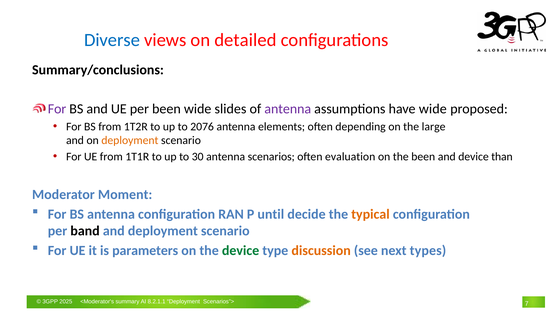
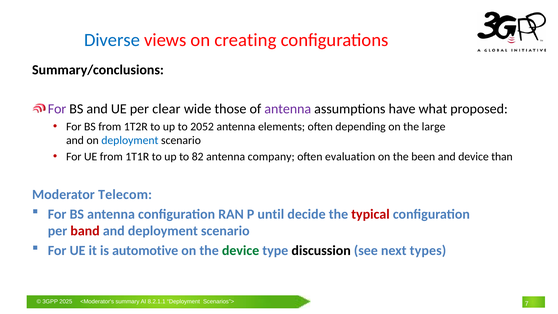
detailed: detailed -> creating (245, 40)
per been: been -> clear (166, 109)
slides: slides -> those (230, 109)
have wide: wide -> what (433, 109)
2076: 2076 -> 2052 (202, 126)
deployment colour: orange -> blue (130, 140)
30: 30 -> 82 (198, 157)
scenarios: scenarios -> company (271, 157)
Moment: Moment -> Telecom (125, 195)
typical colour: orange -> red (370, 214)
band colour: black -> red (85, 231)
parameters: parameters -> automotive (145, 250)
discussion colour: orange -> black (321, 250)
